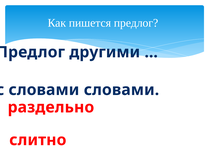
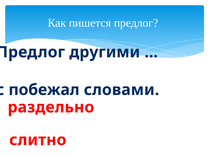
словами: словами -> побежал (44, 90)
